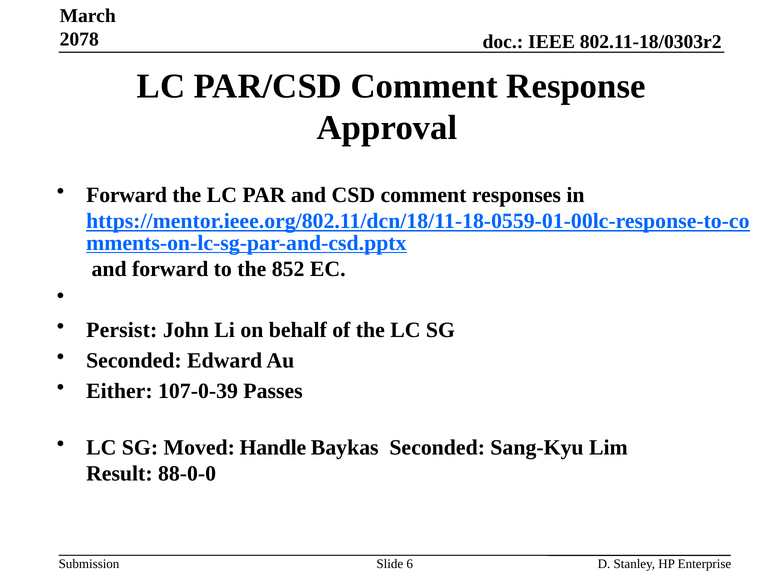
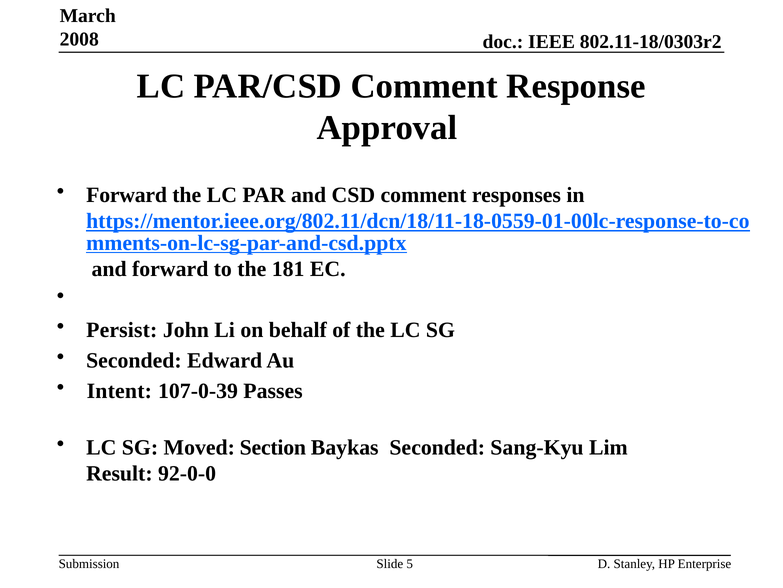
2078: 2078 -> 2008 (79, 39)
852: 852 -> 181 (288, 269)
Either: Either -> Intent (119, 390)
Handle: Handle -> Section (273, 447)
88-0-0: 88-0-0 -> 92-0-0 (187, 473)
6: 6 -> 5 (410, 563)
